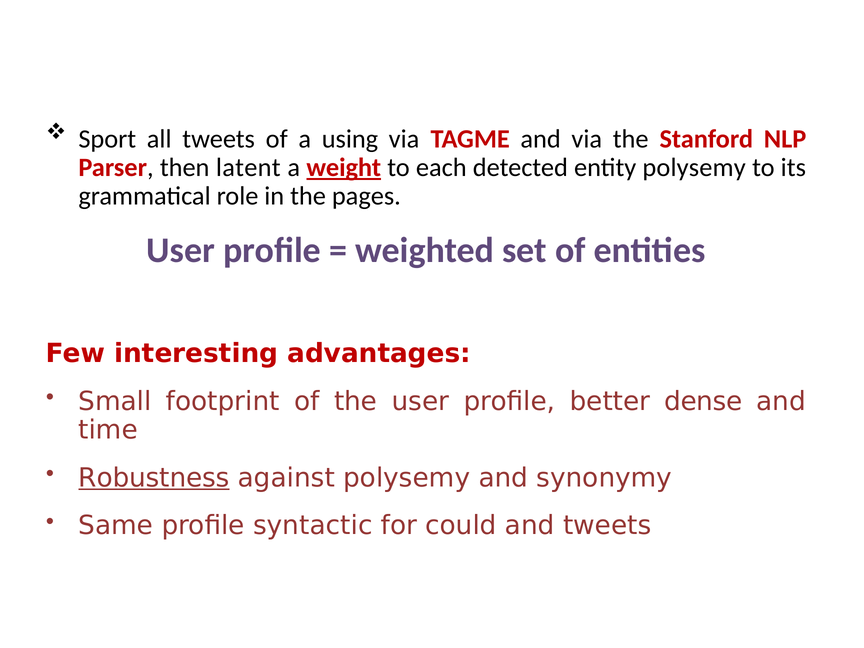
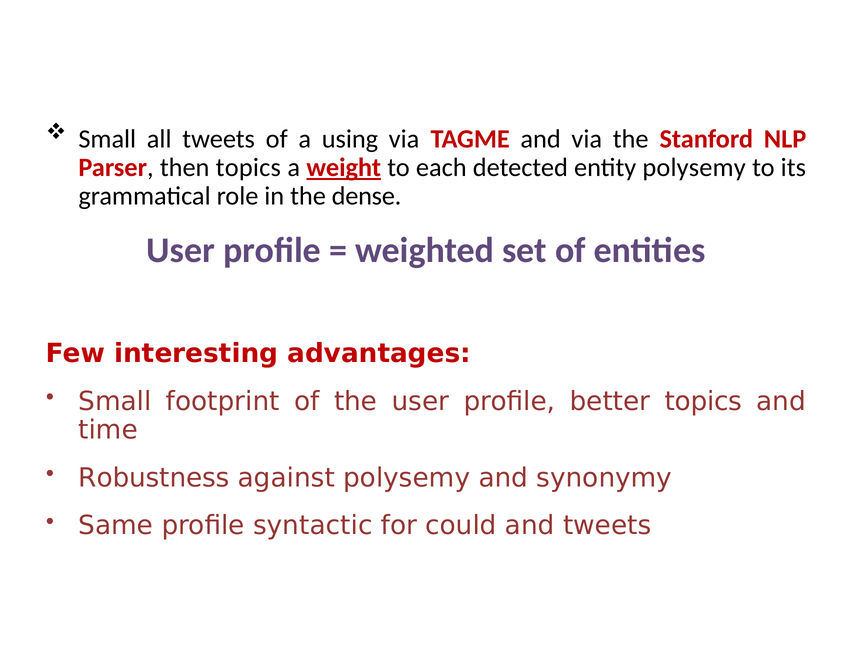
Sport: Sport -> Small (107, 139)
then latent: latent -> topics (248, 168)
pages: pages -> dense (367, 196)
better dense: dense -> topics (703, 401)
Robustness underline: present -> none (154, 478)
